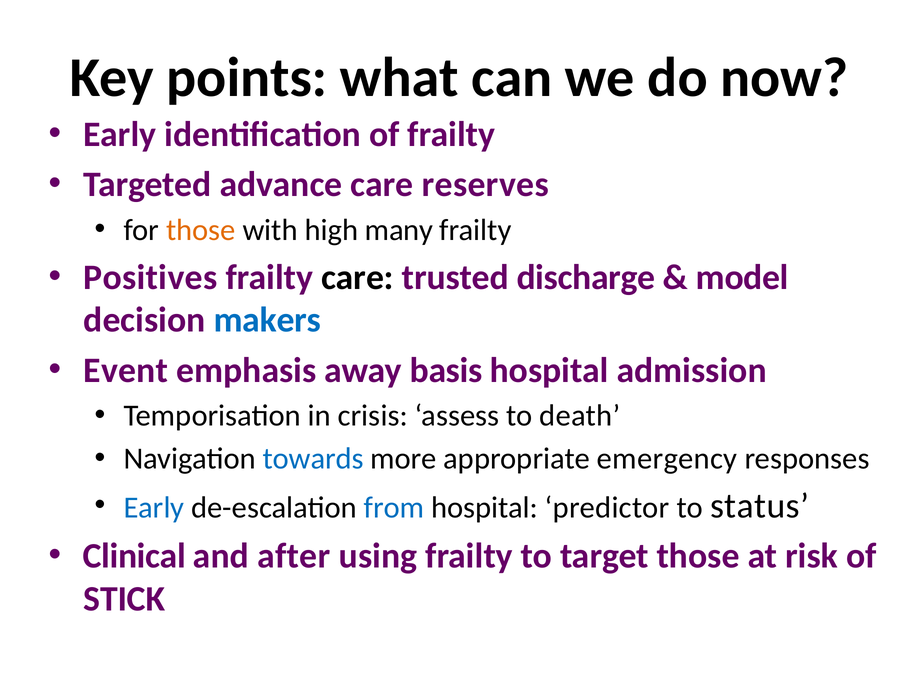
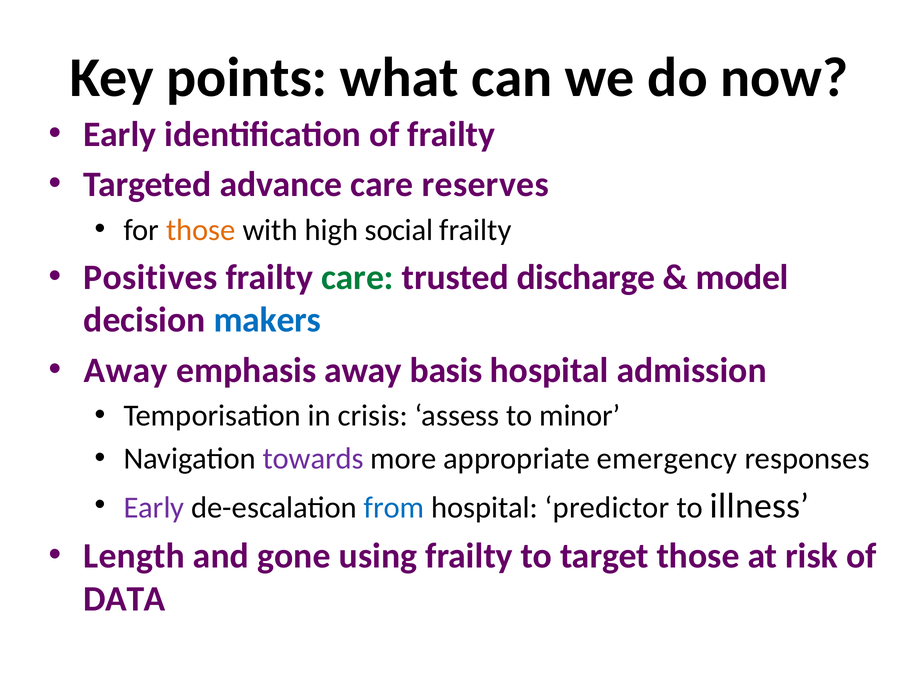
many: many -> social (399, 230)
care colour: black -> green (357, 277)
Event: Event -> Away (126, 370)
death: death -> minor (580, 416)
towards colour: blue -> purple (313, 459)
Early colour: blue -> purple (154, 508)
status: status -> illness (760, 506)
Clinical: Clinical -> Length (134, 556)
after: after -> gone (294, 556)
STICK: STICK -> DATA (124, 599)
